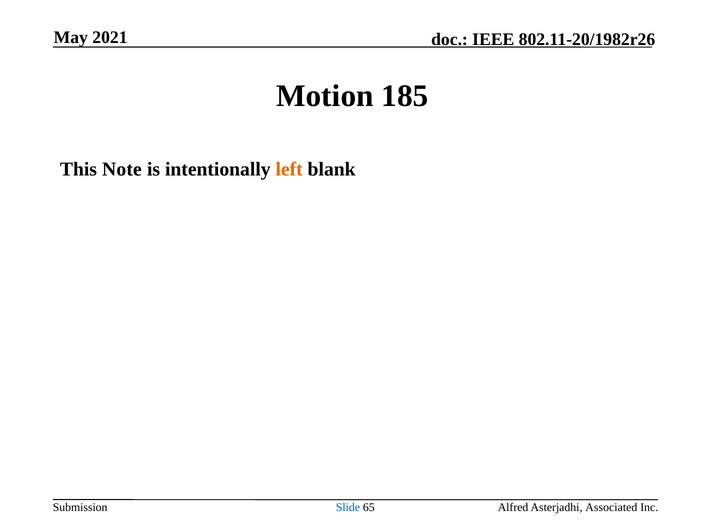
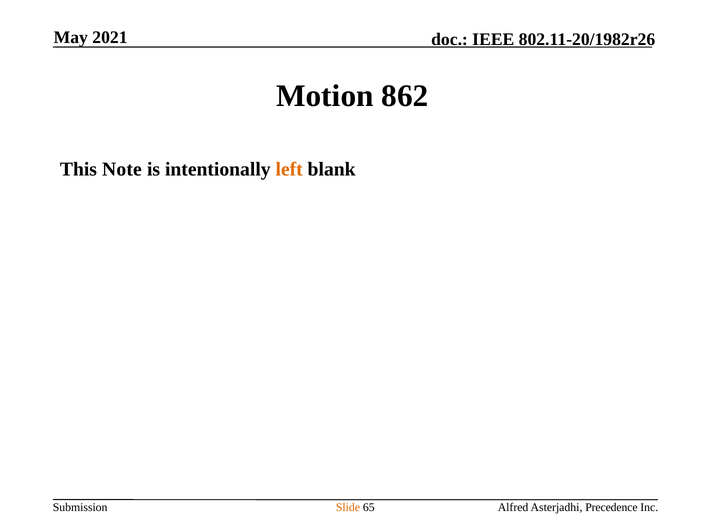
185: 185 -> 862 (405, 96)
Slide colour: blue -> orange (348, 507)
Associated: Associated -> Precedence (611, 507)
